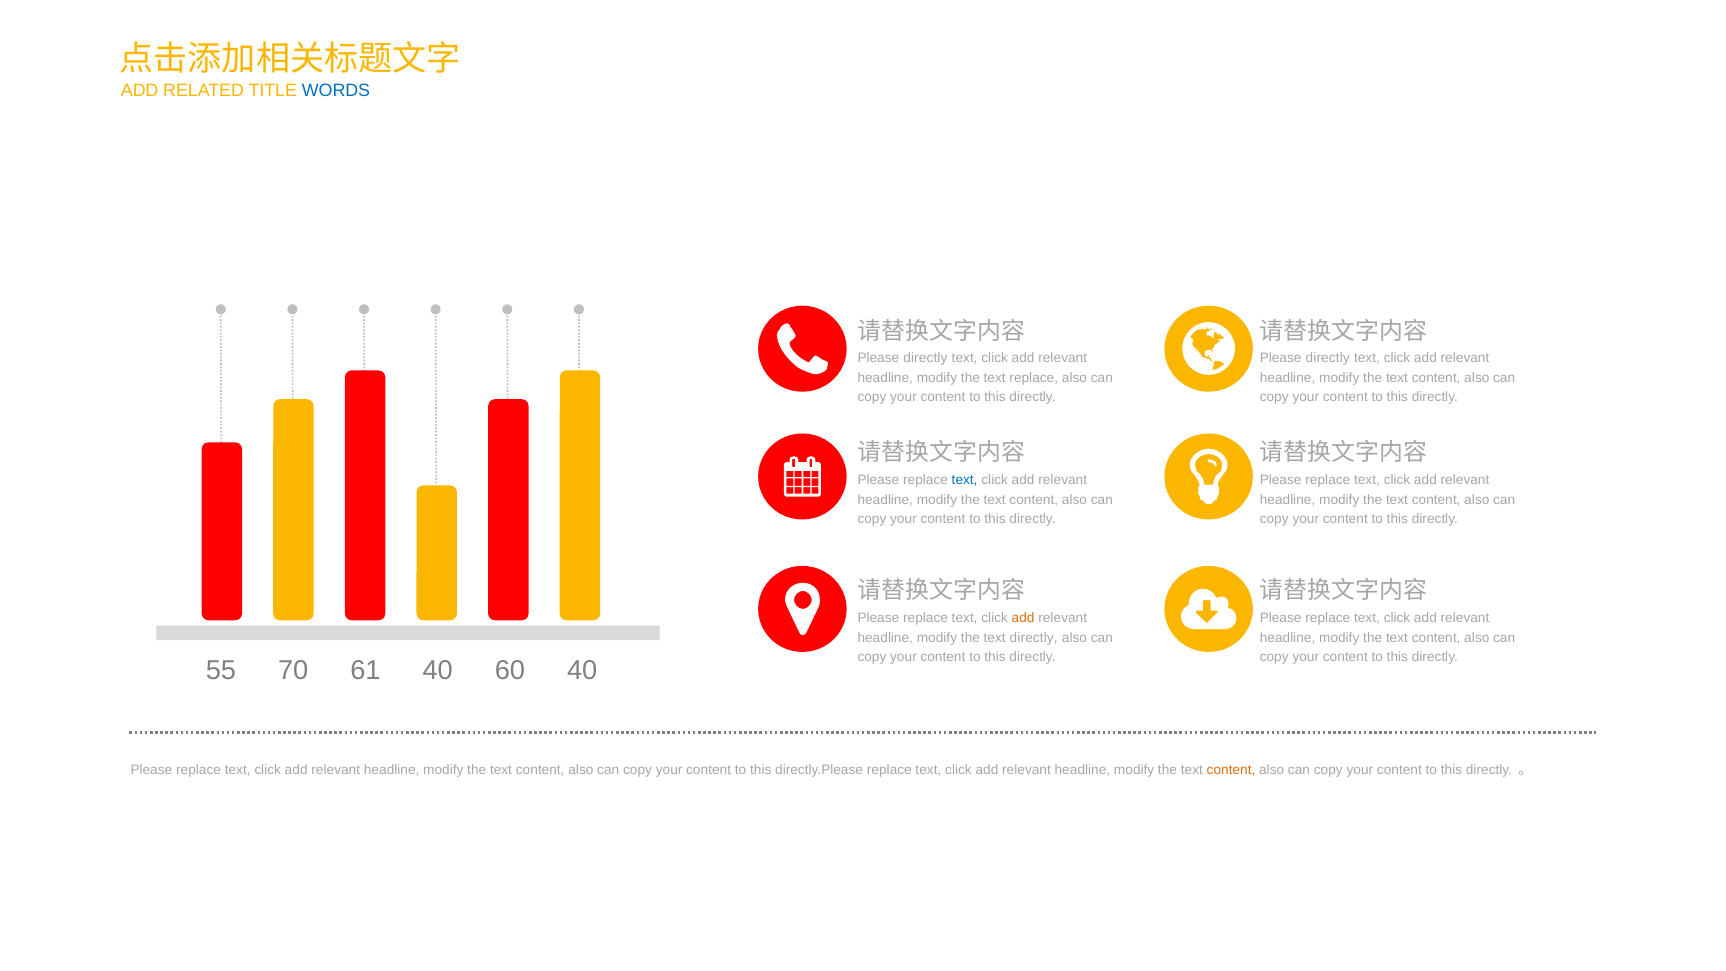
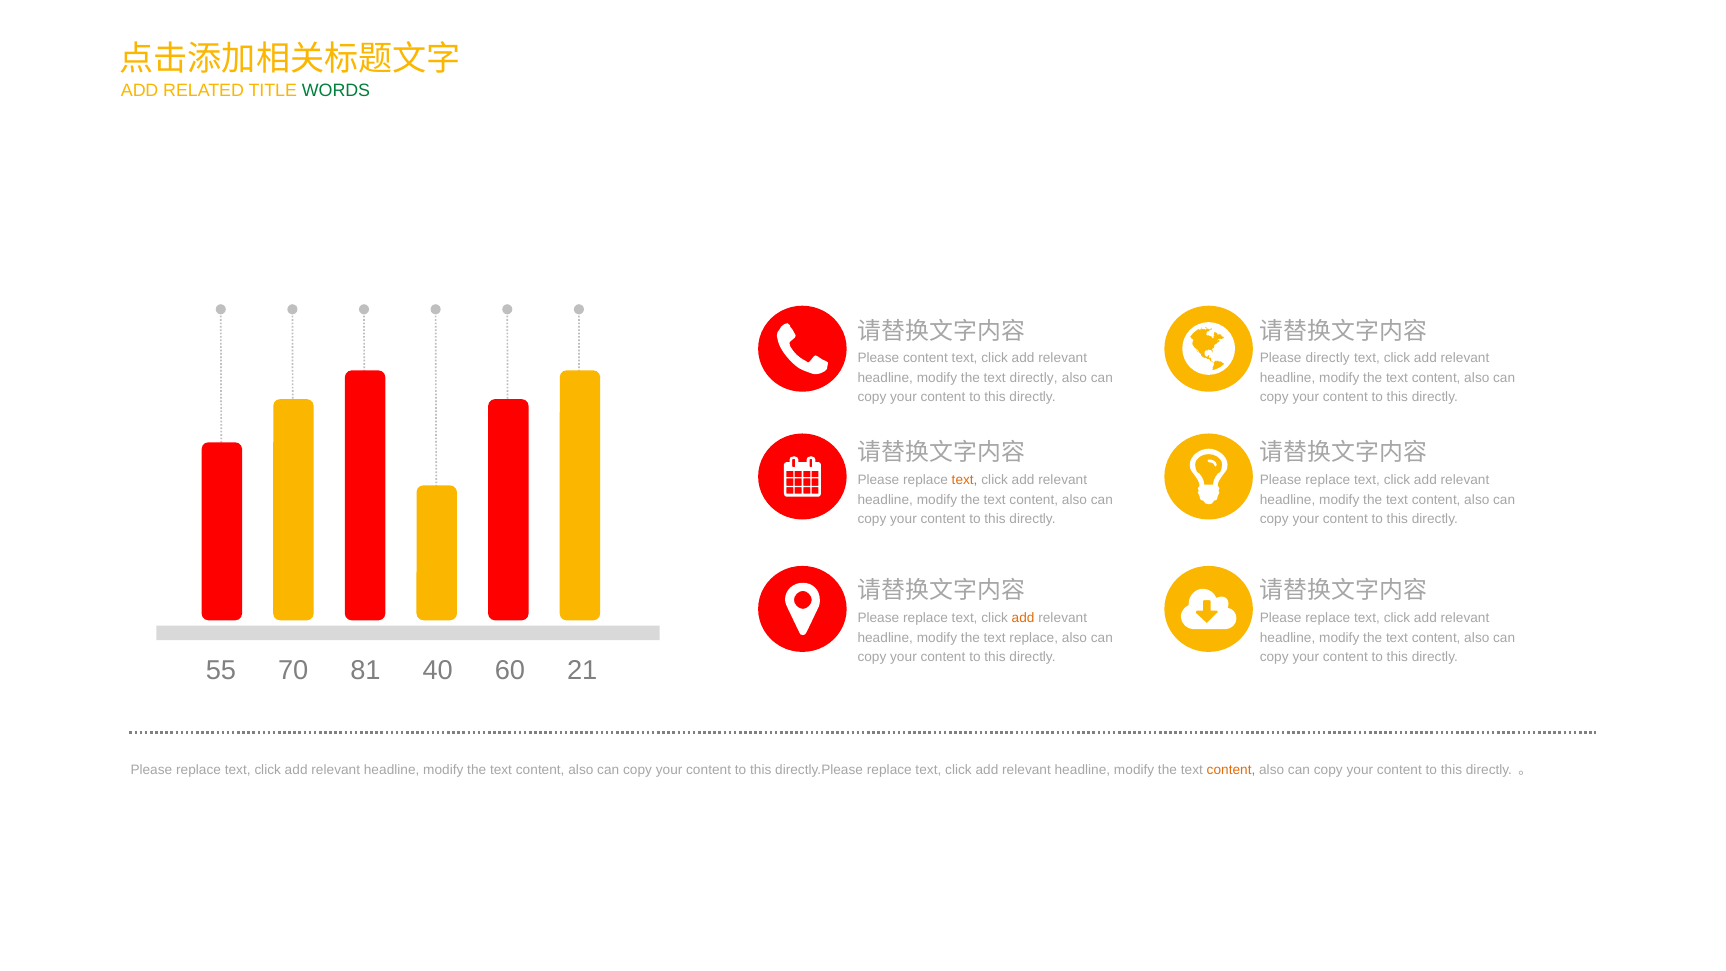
WORDS colour: blue -> green (336, 91)
directly: directly -> content (925, 358)
text replace: replace -> directly (1034, 378)
text colour: blue -> orange (965, 480)
text directly: directly -> replace (1034, 637)
61: 61 -> 81 (366, 670)
60 40: 40 -> 21 (582, 670)
